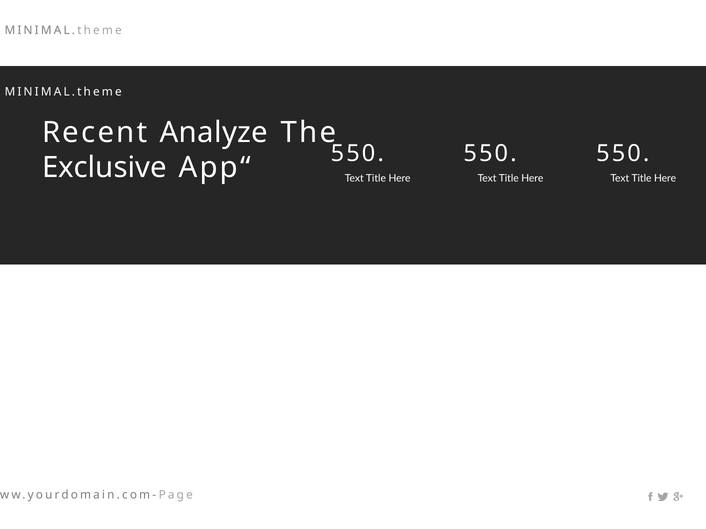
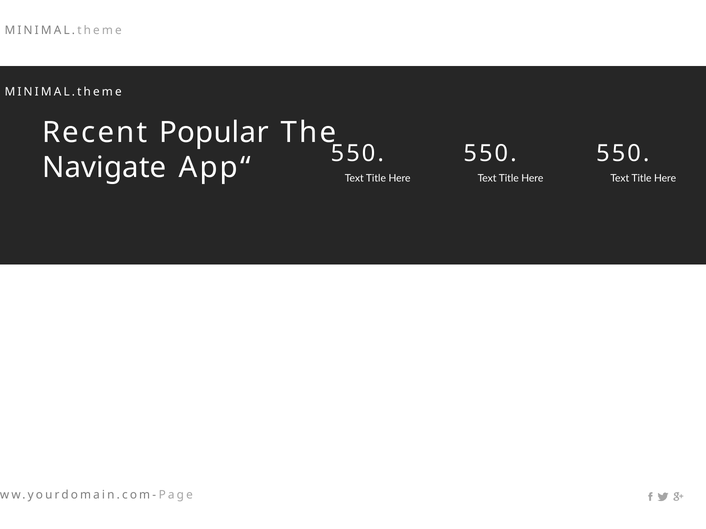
Analyze: Analyze -> Popular (214, 133)
Exclusive: Exclusive -> Navigate (104, 168)
